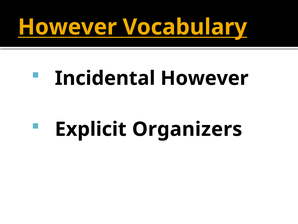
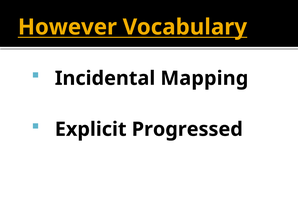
Incidental However: However -> Mapping (204, 78)
Organizers: Organizers -> Progressed (187, 129)
